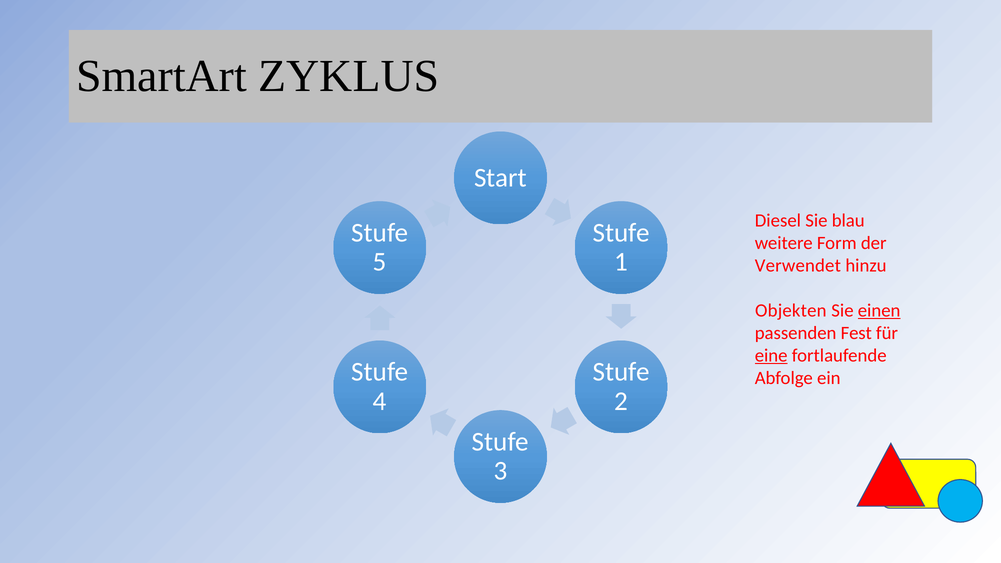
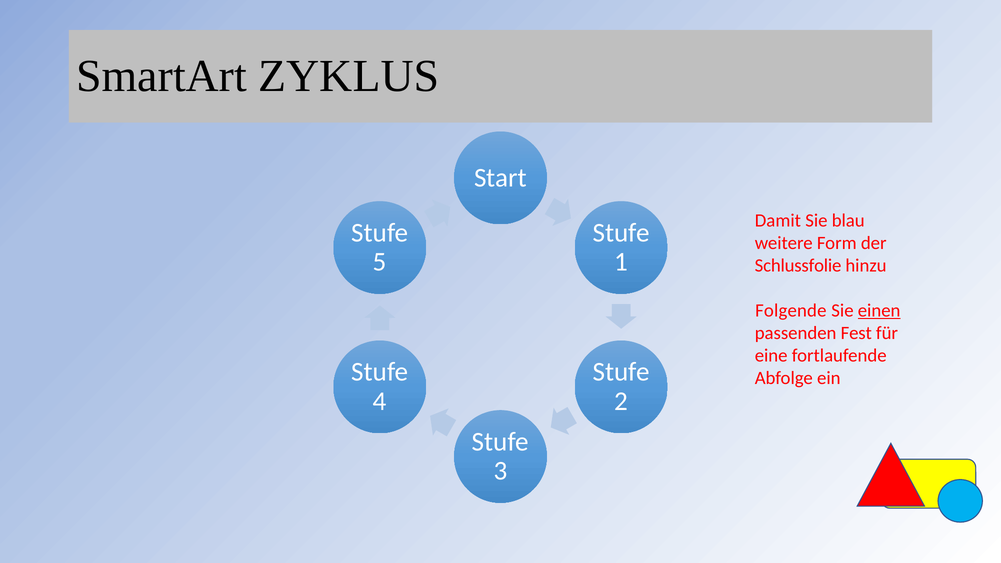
Diesel: Diesel -> Damit (778, 220)
Verwendet: Verwendet -> Schlussfolie (798, 265)
Objekten: Objekten -> Folgende (791, 310)
eine underline: present -> none (771, 355)
